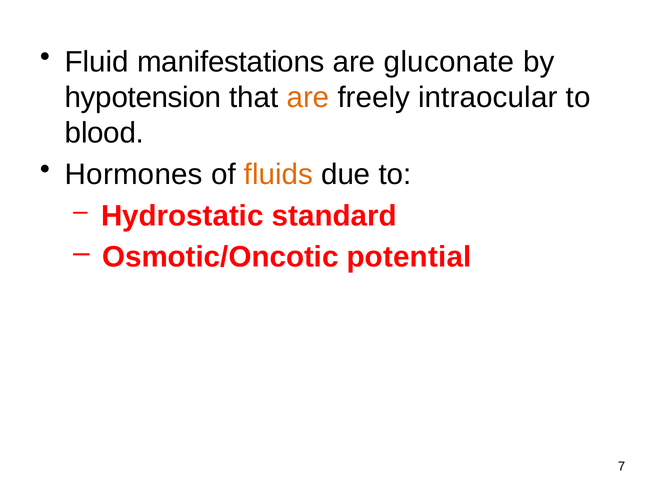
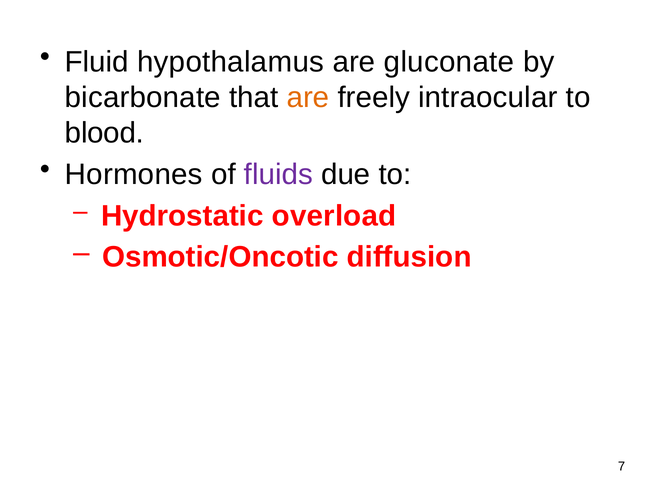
manifestations: manifestations -> hypothalamus (231, 62)
hypotension: hypotension -> bicarbonate (143, 97)
fluids colour: orange -> purple (278, 174)
standard: standard -> overload (334, 216)
potential: potential -> diffusion (409, 257)
